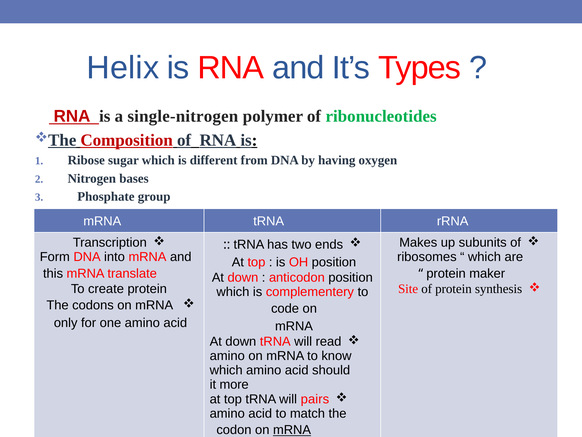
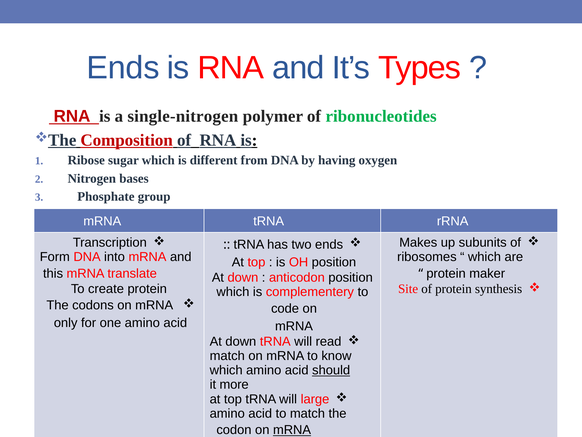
Helix: Helix -> Ends (123, 68)
amino: amino -> match (227, 356)
should underline: none -> present (331, 370)
pairs: pairs -> large (315, 399)
